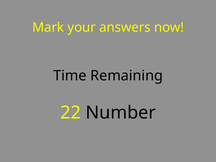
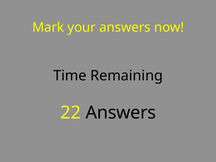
22 Number: Number -> Answers (121, 113)
